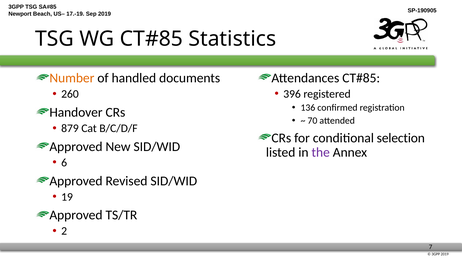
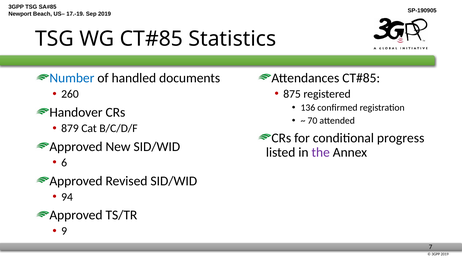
Number colour: orange -> blue (72, 78)
396: 396 -> 875 (292, 94)
selection: selection -> progress (401, 138)
19: 19 -> 94 (67, 197)
2: 2 -> 9 (64, 231)
